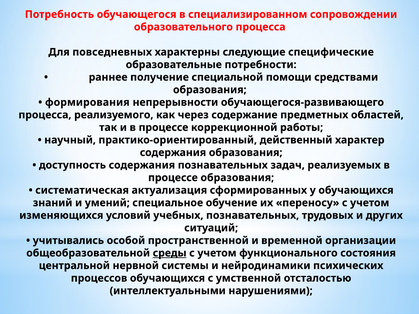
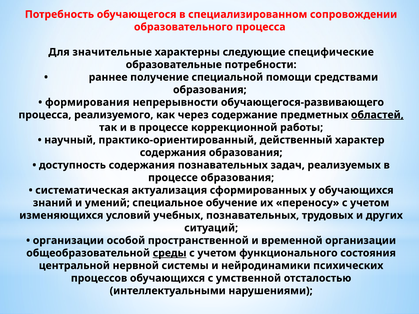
повседневных: повседневных -> значительные (112, 52)
областей underline: none -> present (377, 115)
учитывались: учитывались -> организации (68, 241)
